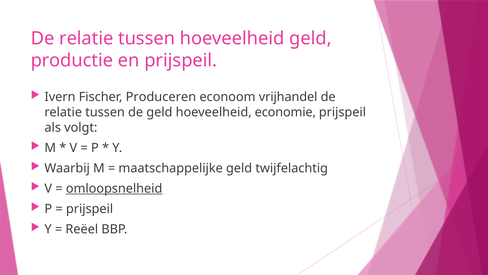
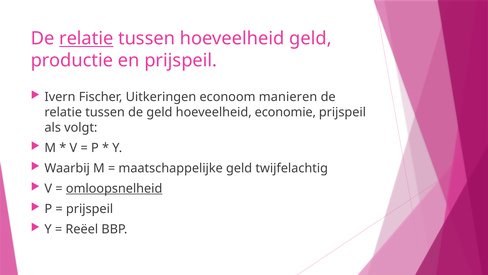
relatie underline: none -> present (86, 38)
Produceren: Produceren -> Uitkeringen (161, 97)
vrijhandel: vrijhandel -> manieren (288, 97)
